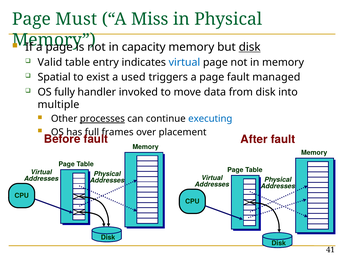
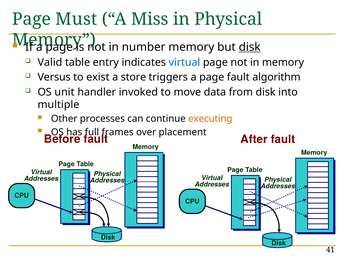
capacity: capacity -> number (144, 47)
Spatial: Spatial -> Versus (54, 77)
used: used -> store (133, 77)
managed: managed -> algorithm (276, 77)
fully: fully -> unit (64, 92)
processes underline: present -> none (102, 119)
executing colour: blue -> orange (210, 119)
